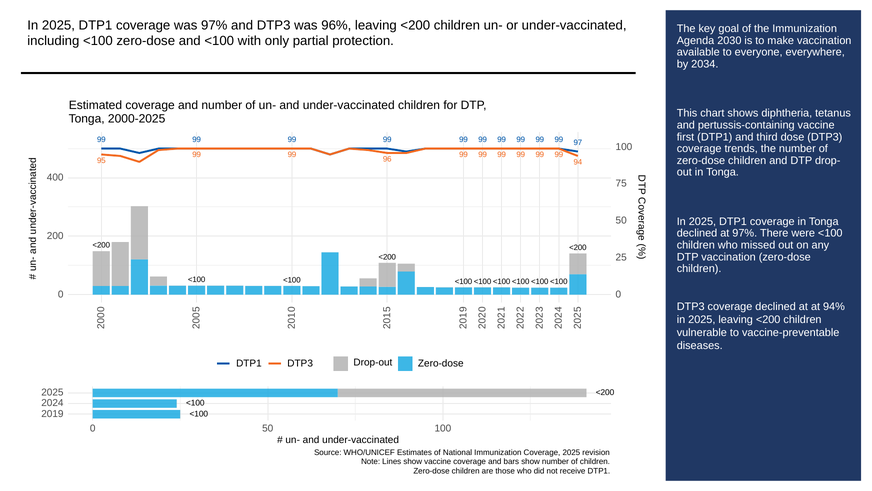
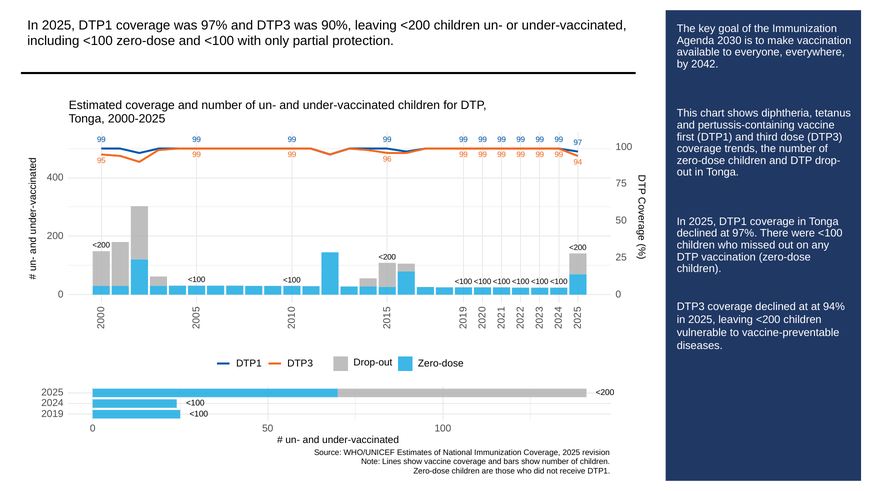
96%: 96% -> 90% (336, 25)
2034: 2034 -> 2042 (705, 64)
